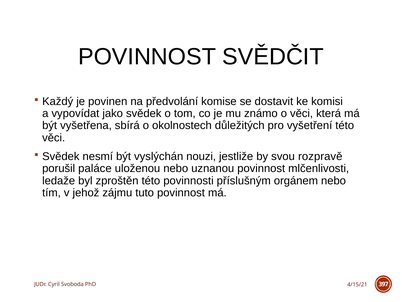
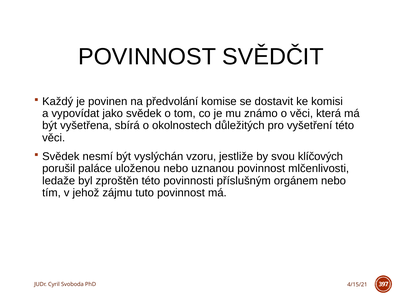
nouzi: nouzi -> vzoru (201, 156)
rozpravě: rozpravě -> klíčových (320, 156)
